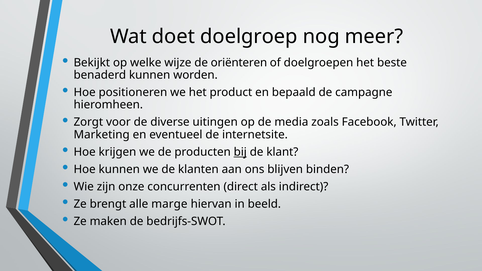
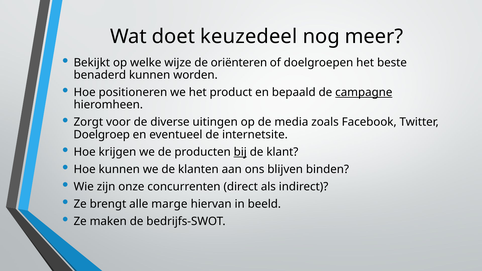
doelgroep: doelgroep -> keuzedeel (249, 36)
campagne underline: none -> present (364, 92)
Marketing: Marketing -> Doelgroep (102, 135)
